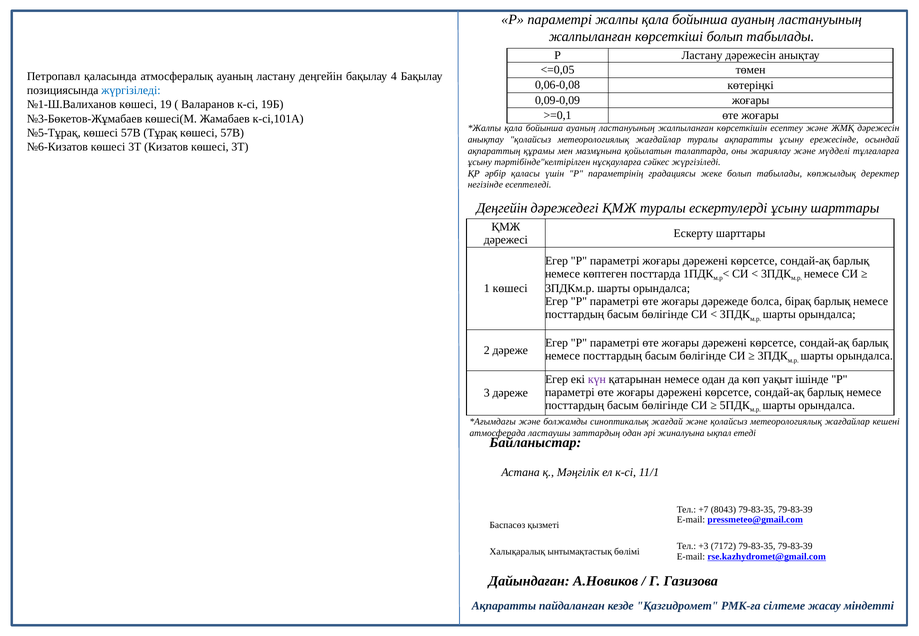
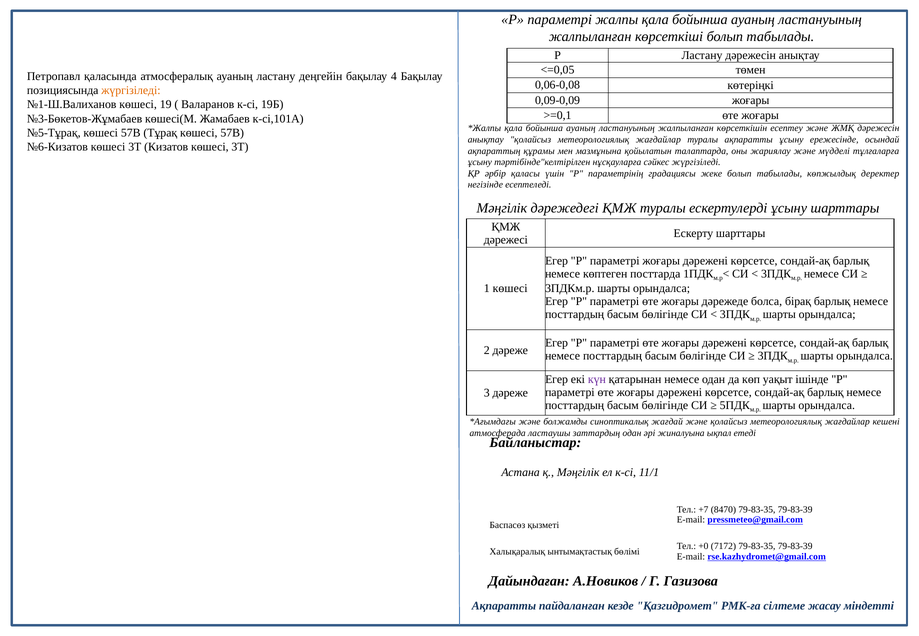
жүргізіледі colour: blue -> orange (131, 90)
Деңгейін: Деңгейін -> Мәңгілік (502, 208)
8043: 8043 -> 8470 (723, 510)
+3: +3 -> +0 (703, 546)
